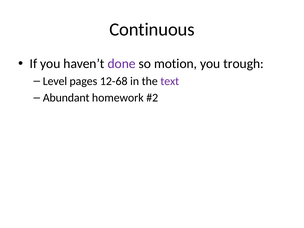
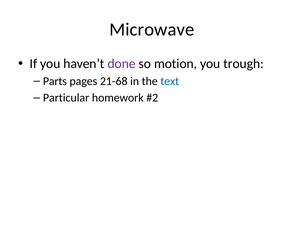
Continuous: Continuous -> Microwave (152, 29)
Level: Level -> Parts (55, 81)
12-68: 12-68 -> 21-68 (114, 81)
text colour: purple -> blue (170, 81)
Abundant: Abundant -> Particular (66, 98)
